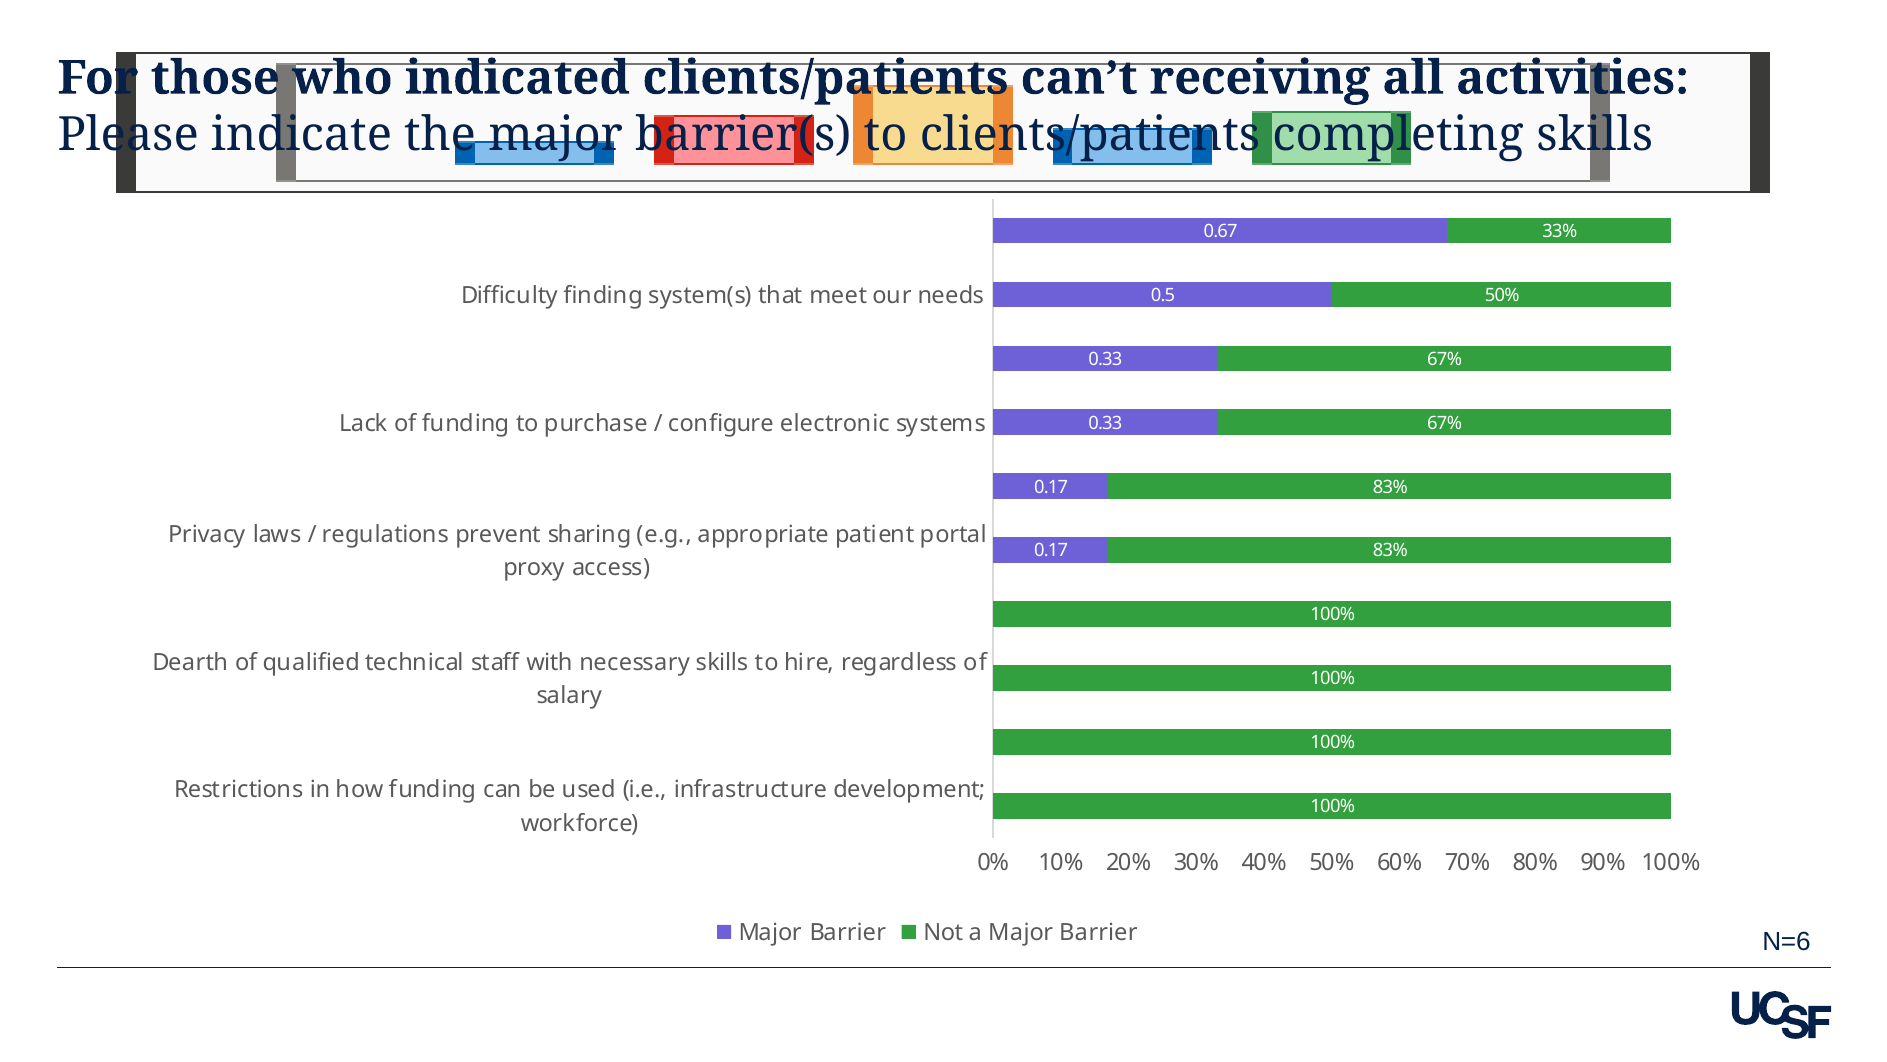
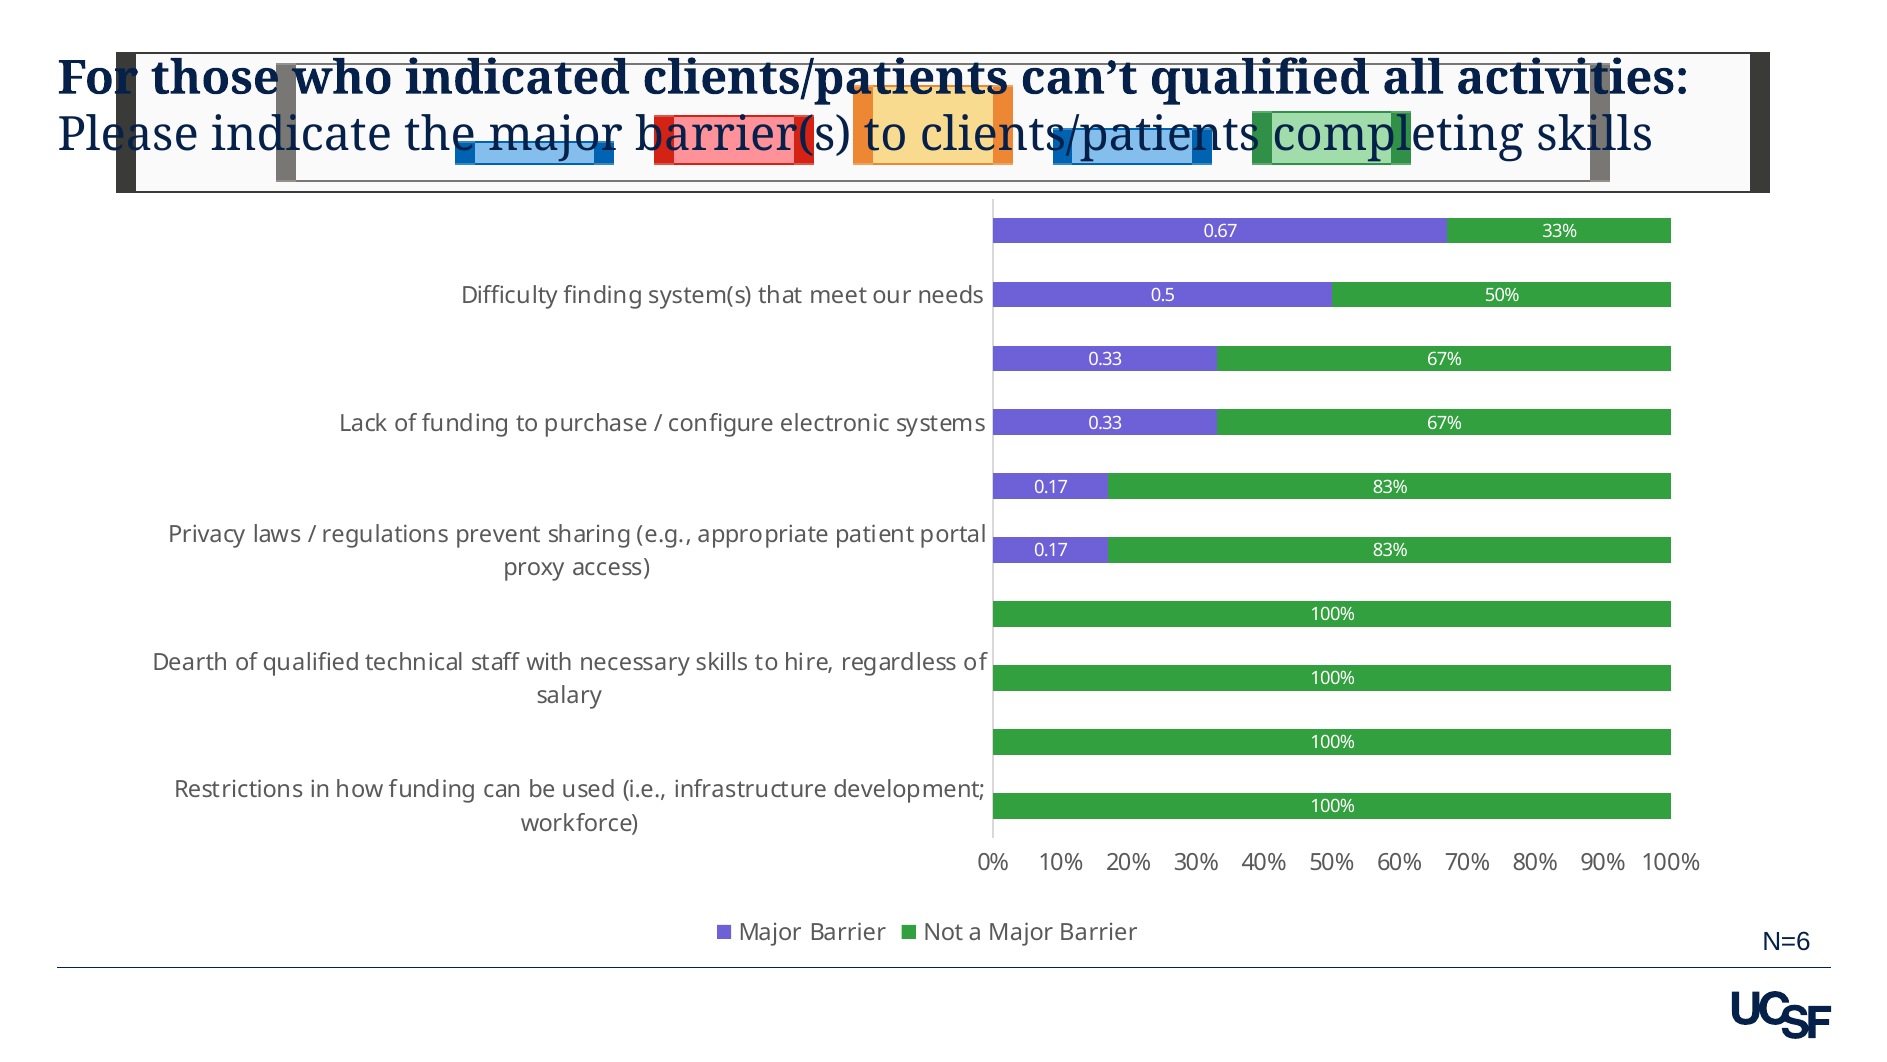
can’t receiving: receiving -> qualified (1260, 78)
